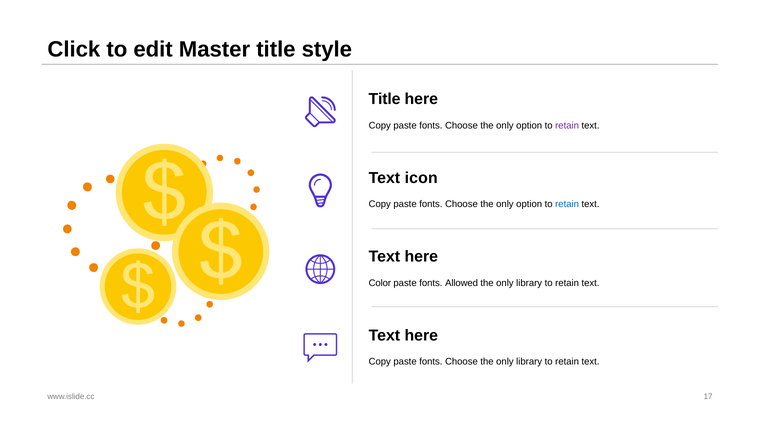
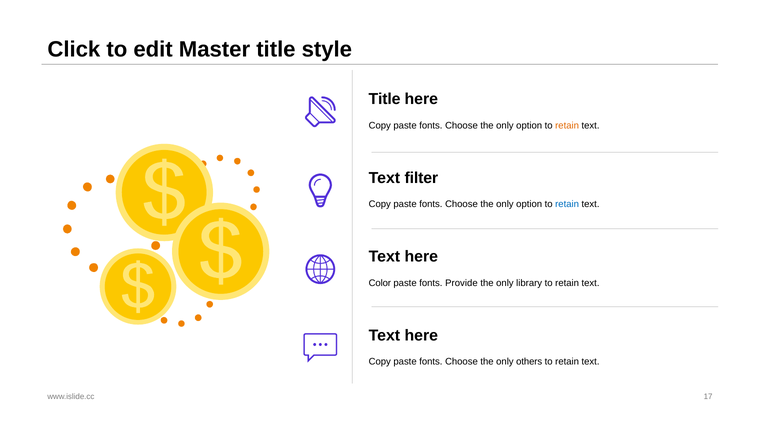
retain colour: purple -> orange (567, 125)
icon: icon -> filter (421, 178)
Allowed: Allowed -> Provide (461, 283)
Choose the only library: library -> others (529, 361)
